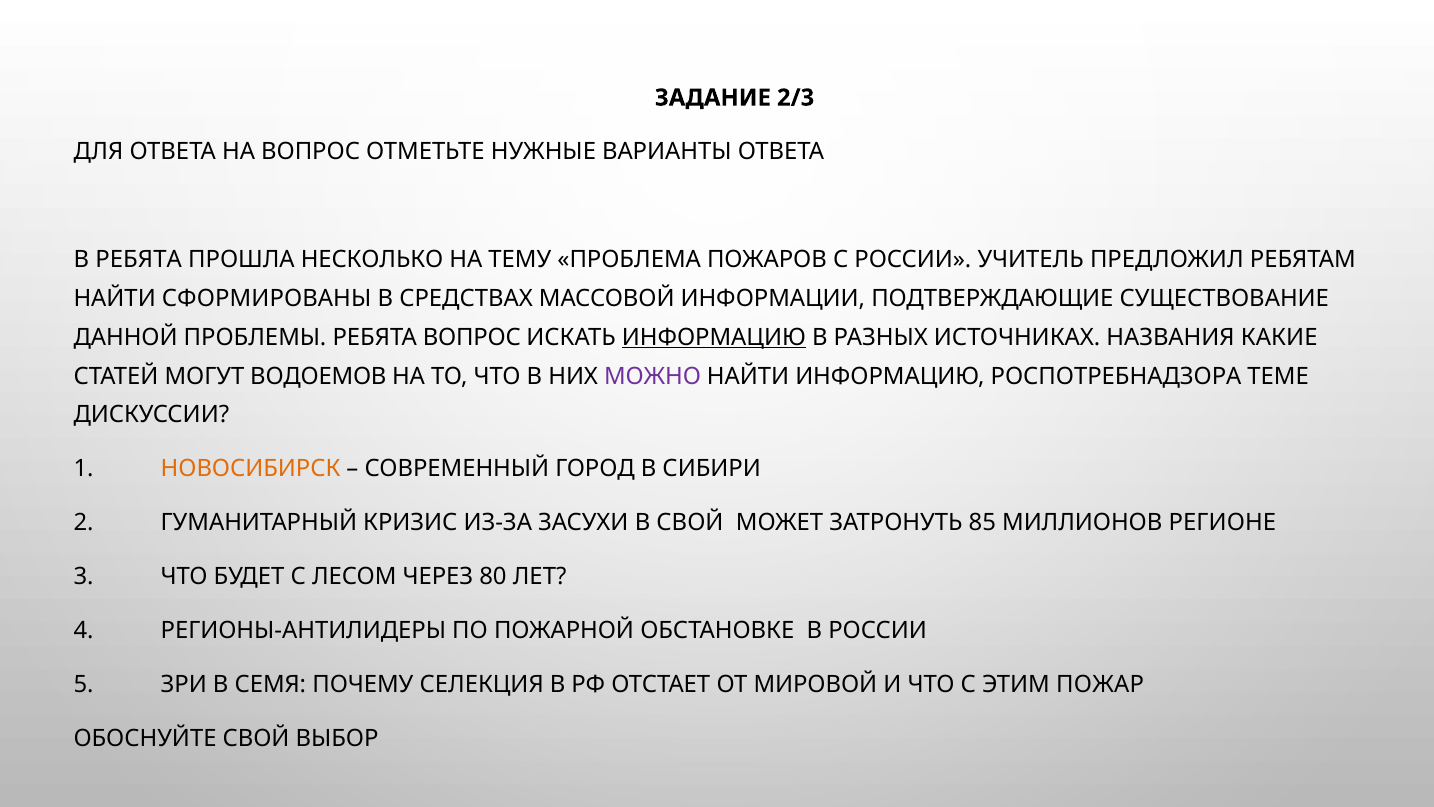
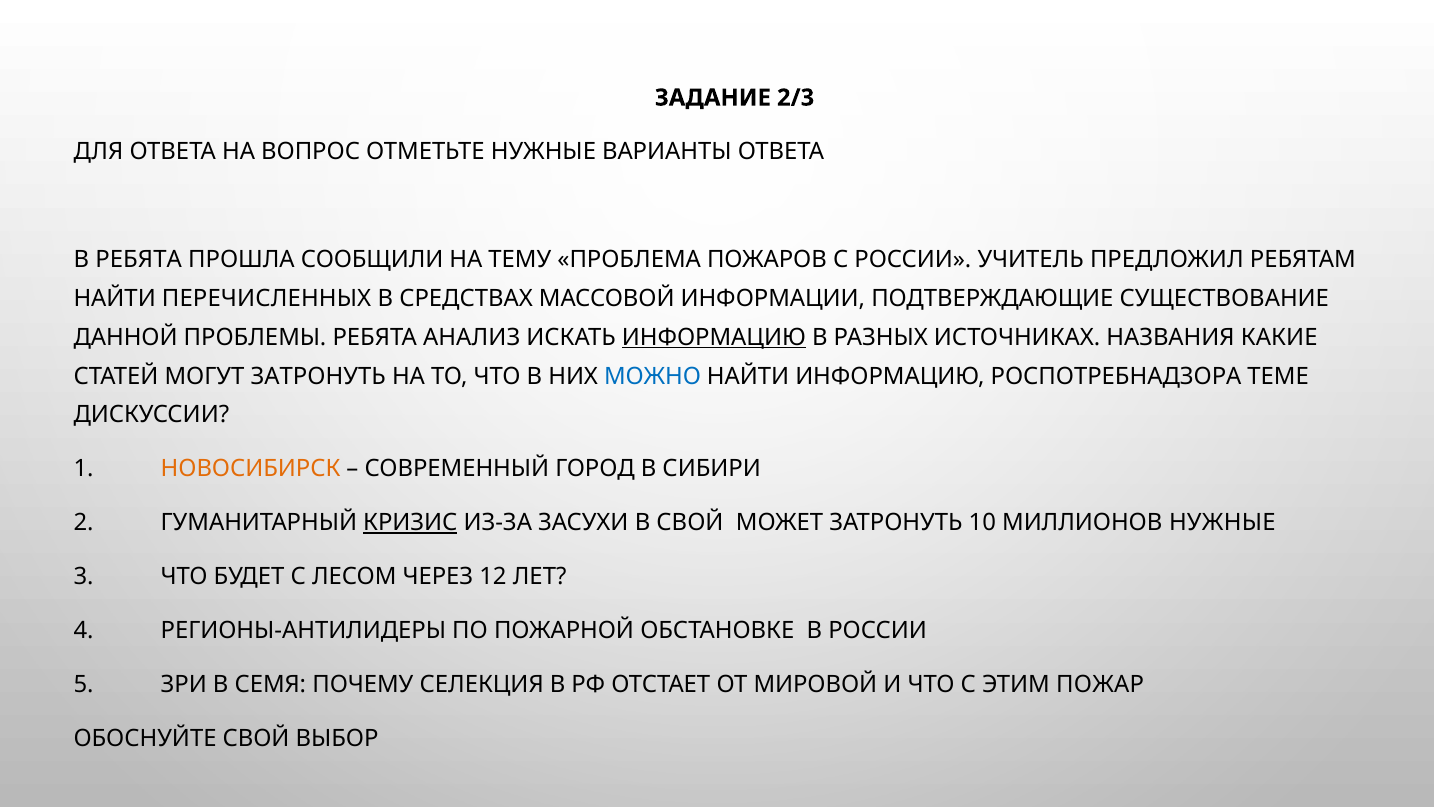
НЕСКОЛЬКО: НЕСКОЛЬКО -> СООБЩИЛИ (372, 259)
СФОРМИРОВАНЫ: СФОРМИРОВАНЫ -> ПЕРЕЧИСЛЕННЫХ (267, 298)
РЕБЯТА ВОПРОС: ВОПРОС -> АНАЛИЗ (472, 337)
МОГУТ ВОДОЕМОВ: ВОДОЕМОВ -> ЗАТРОНУТЬ (318, 376)
МОЖНО colour: purple -> blue (653, 376)
КРИЗИС underline: none -> present (410, 523)
85: 85 -> 10 (982, 523)
МИЛЛИОНОВ РЕГИОНЕ: РЕГИОНЕ -> НУЖНЫЕ (1222, 523)
80: 80 -> 12 (493, 576)
